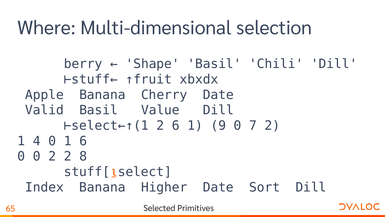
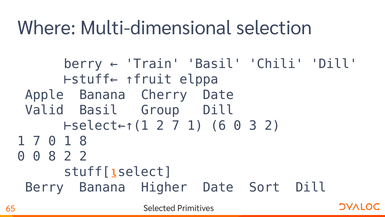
Shape: Shape -> Train (153, 64)
xbxdx: xbxdx -> elppa (199, 79)
Value: Value -> Group (160, 110)
2 6: 6 -> 7 (176, 125)
9: 9 -> 6 (218, 125)
7: 7 -> 3 (253, 125)
1 4: 4 -> 7 (37, 141)
1 6: 6 -> 8 (83, 141)
0 2: 2 -> 8 (52, 156)
2 8: 8 -> 2 (83, 156)
Index: Index -> Berry (44, 187)
